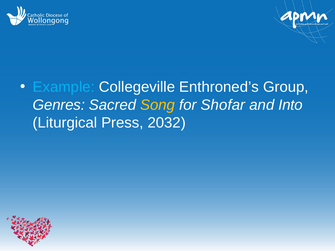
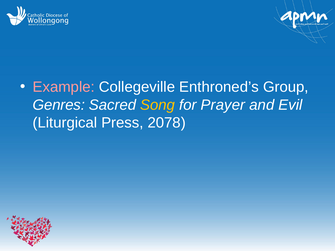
Example colour: light blue -> pink (64, 87)
Shofar: Shofar -> Prayer (223, 105)
Into: Into -> Evil (290, 105)
2032: 2032 -> 2078 (167, 123)
